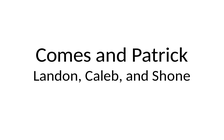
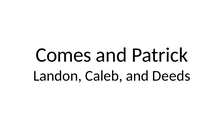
Shone: Shone -> Deeds (171, 76)
